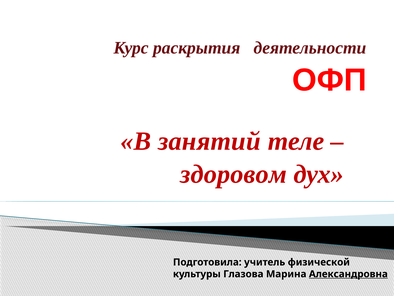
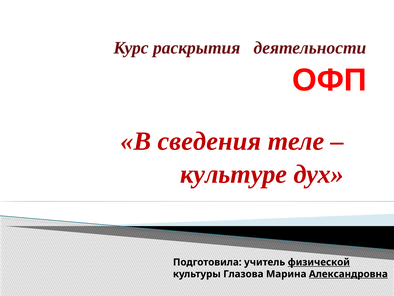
занятий: занятий -> сведения (209, 141)
здоровом: здоровом -> культуре (234, 174)
физической underline: none -> present (319, 262)
